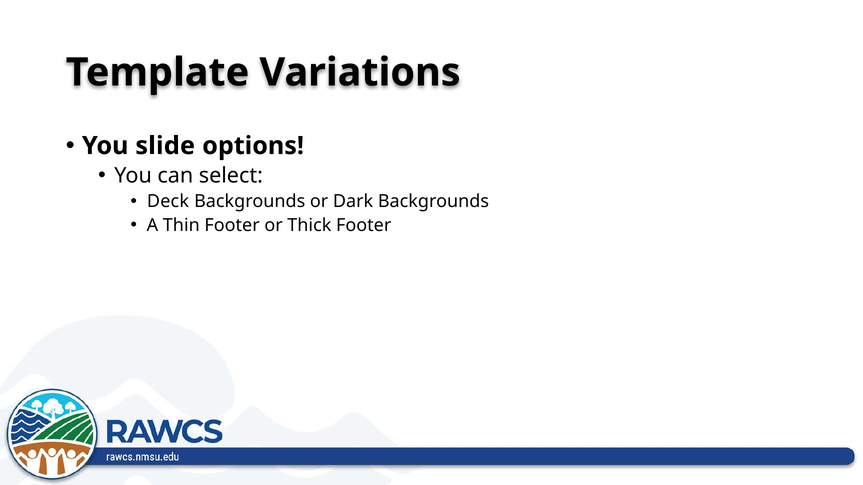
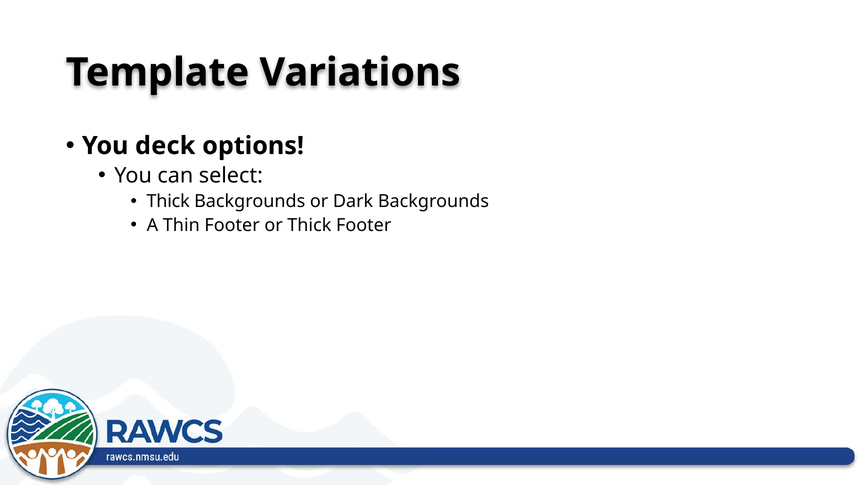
slide: slide -> deck (165, 146)
Deck: Deck -> Thick (168, 202)
